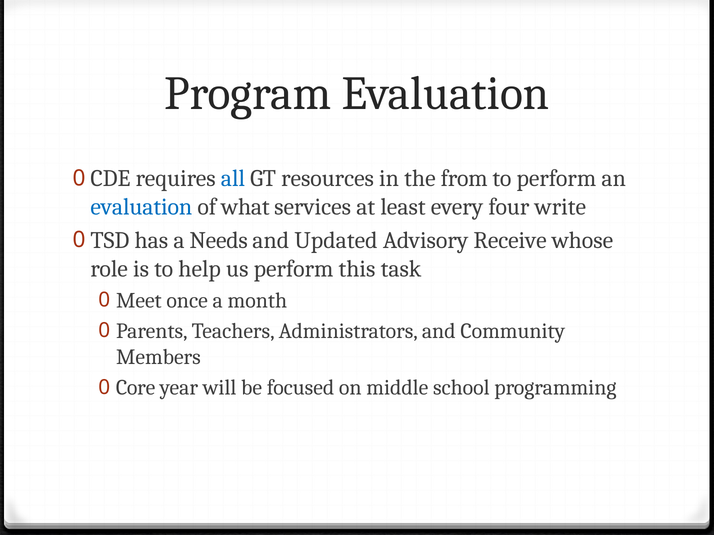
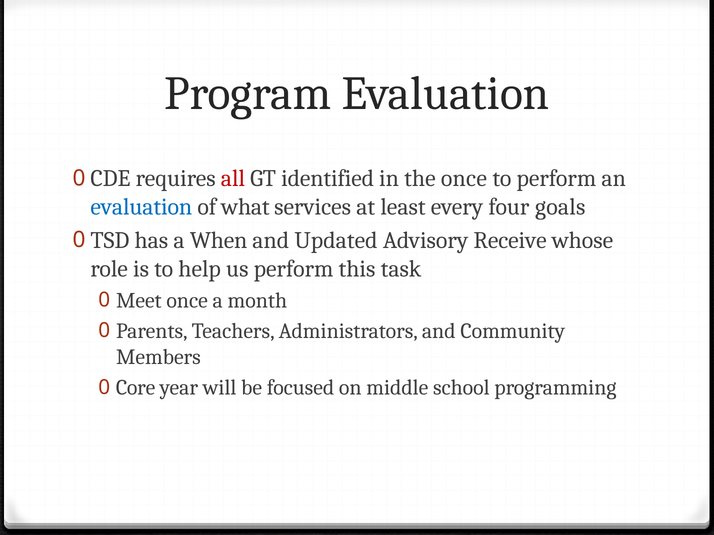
all colour: blue -> red (233, 179)
resources: resources -> identified (328, 179)
the from: from -> once (464, 179)
write: write -> goals (560, 207)
Needs: Needs -> When (219, 241)
